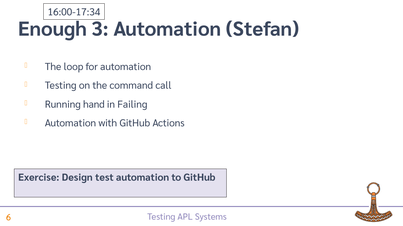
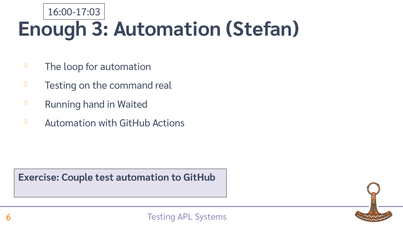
16:00-17:34: 16:00-17:34 -> 16:00-17:03 (74, 12)
call: call -> real (164, 86)
Failing: Failing -> Waited (132, 105)
Design: Design -> Couple (77, 178)
